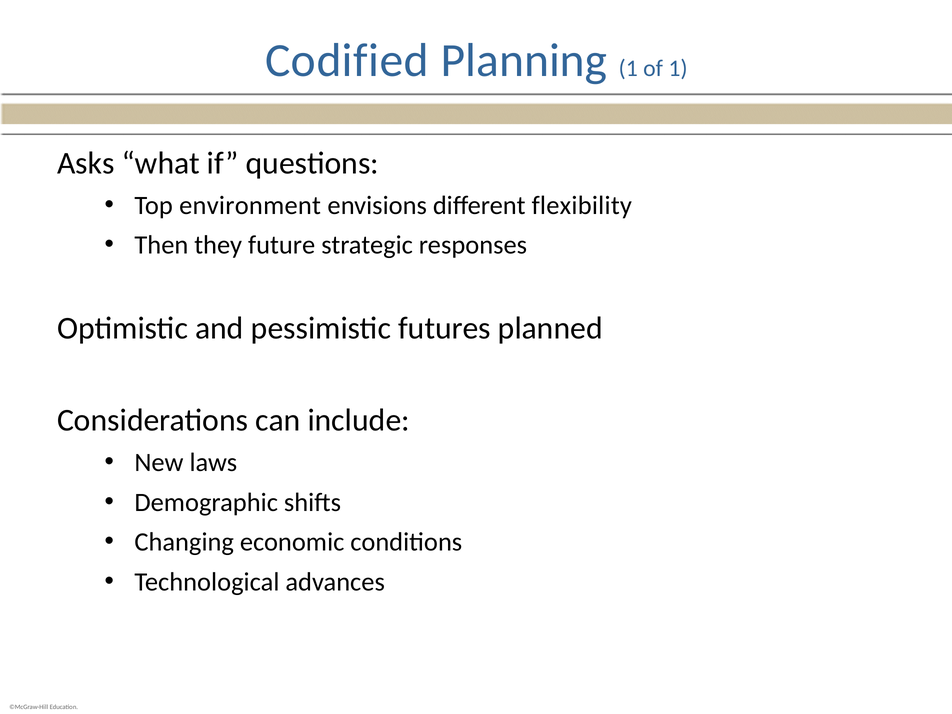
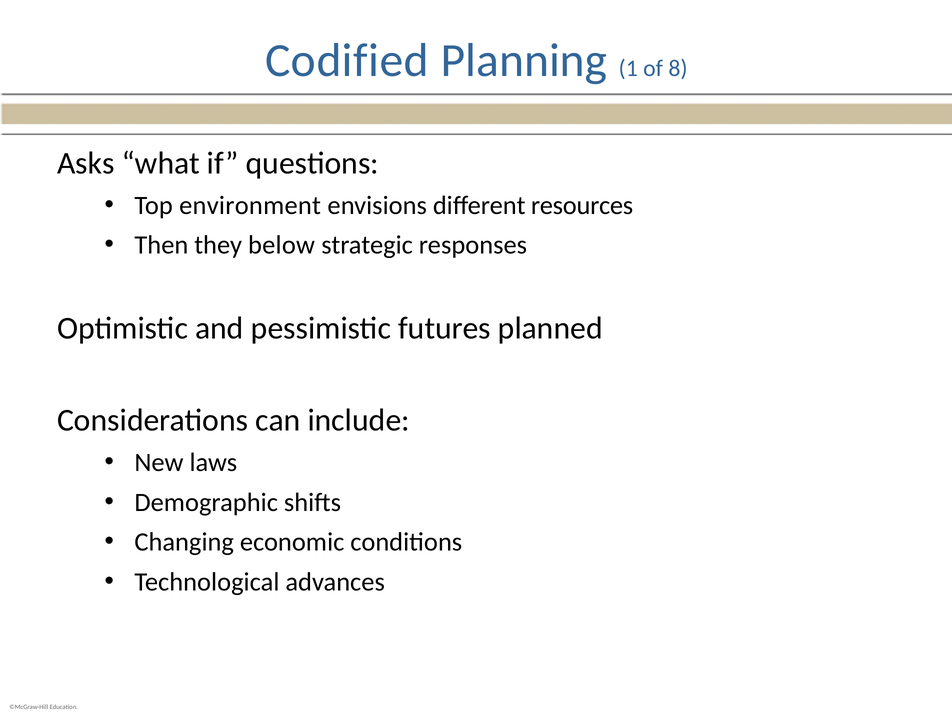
of 1: 1 -> 8 (678, 68)
flexibility: flexibility -> resources (582, 206)
future: future -> below (282, 245)
